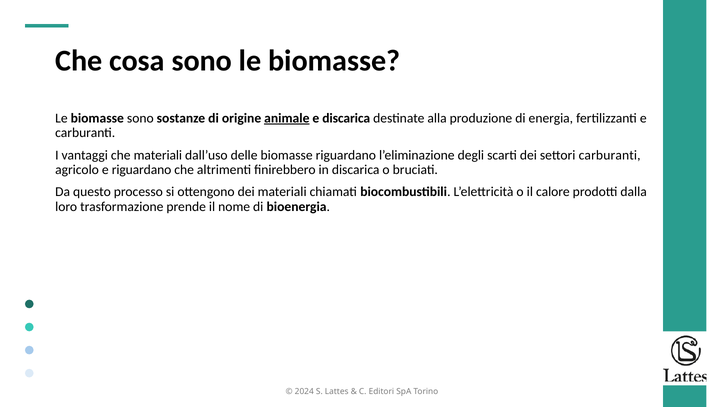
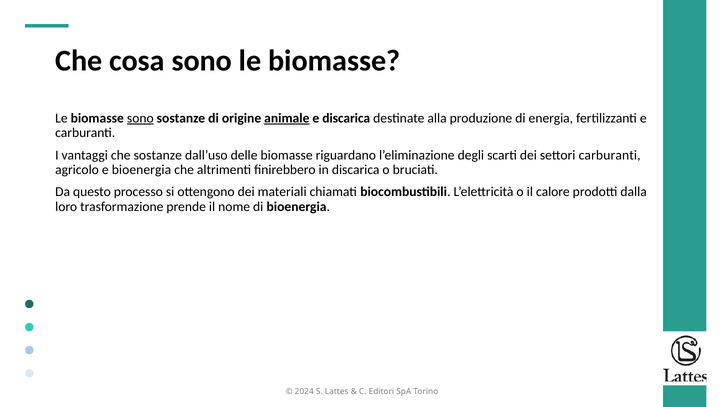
sono underline: none -> present (140, 118)
che materiali: materiali -> sostanze (158, 155)
e riguardano: riguardano -> bioenergia (141, 170)
